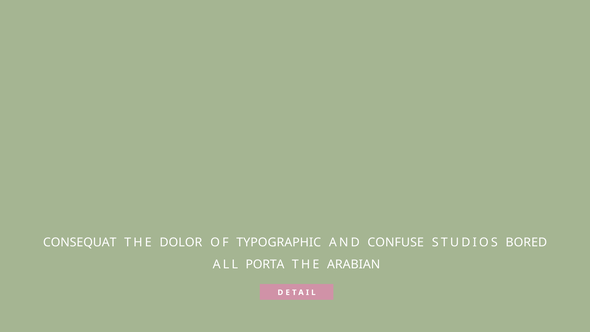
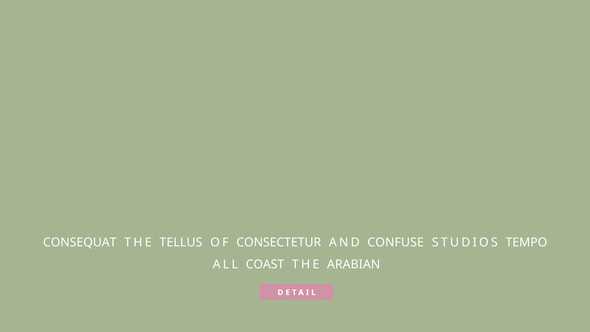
DOLOR: DOLOR -> TELLUS (181, 242)
TYPOGRAPHIC: TYPOGRAPHIC -> CONSECTETUR (279, 242)
BORED: BORED -> TEMPO (526, 242)
PORTA: PORTA -> COAST (265, 264)
